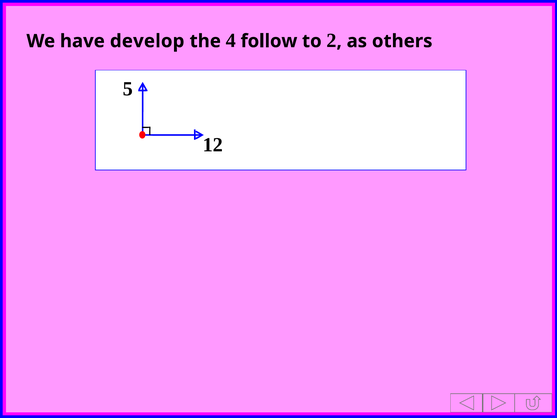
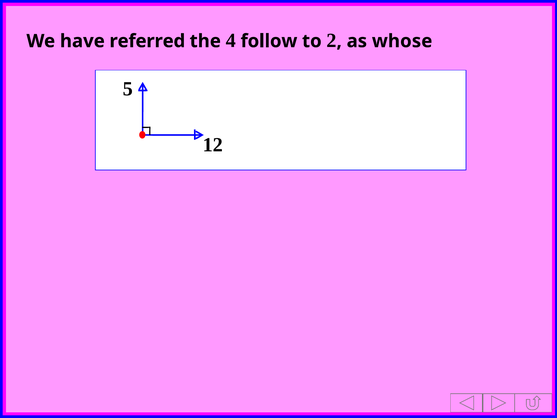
develop: develop -> referred (147, 41)
others: others -> whose (402, 41)
